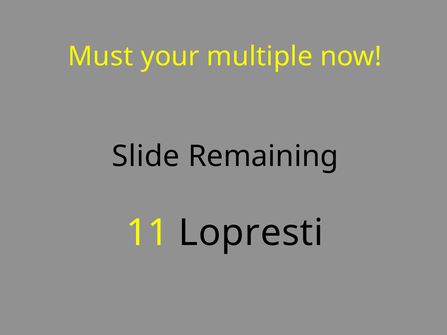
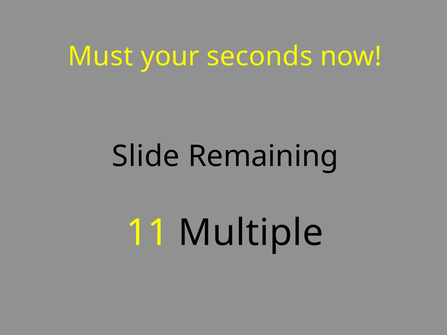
multiple: multiple -> seconds (260, 57)
Lopresti: Lopresti -> Multiple (251, 233)
